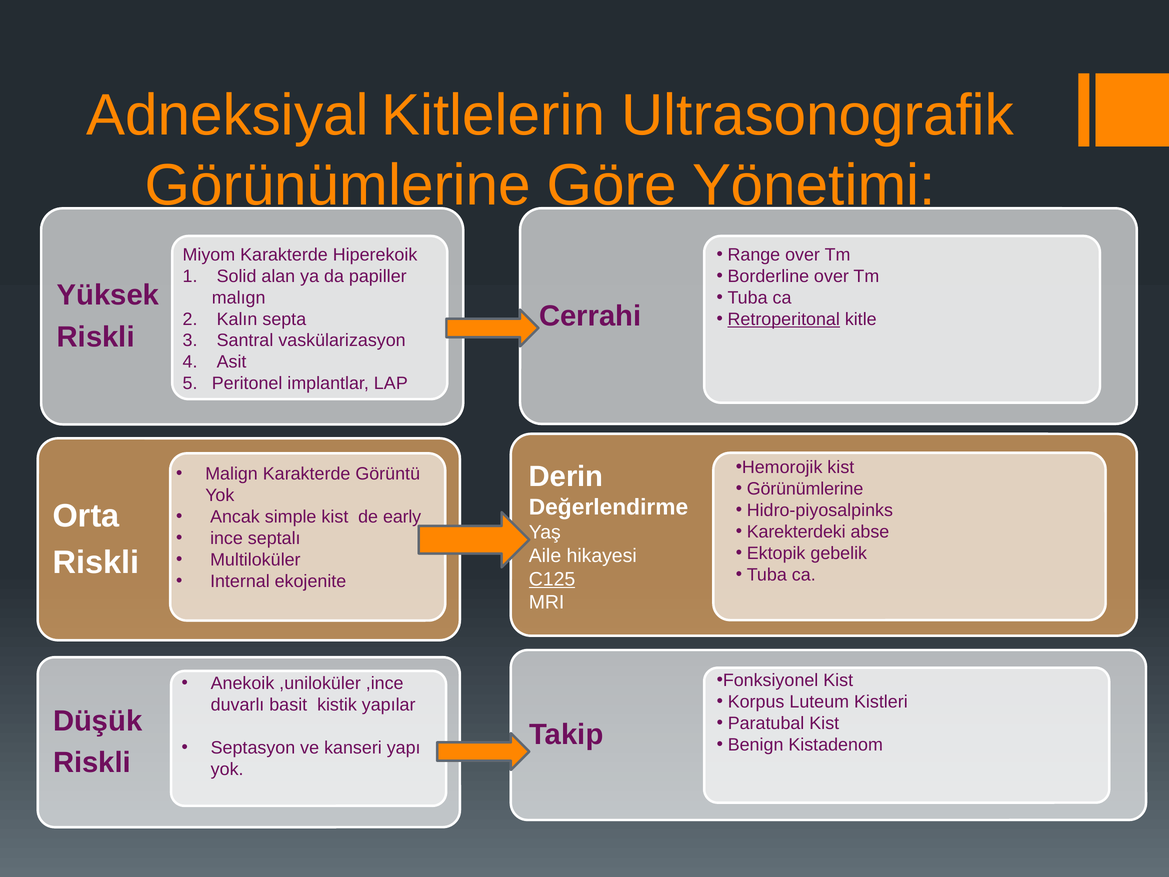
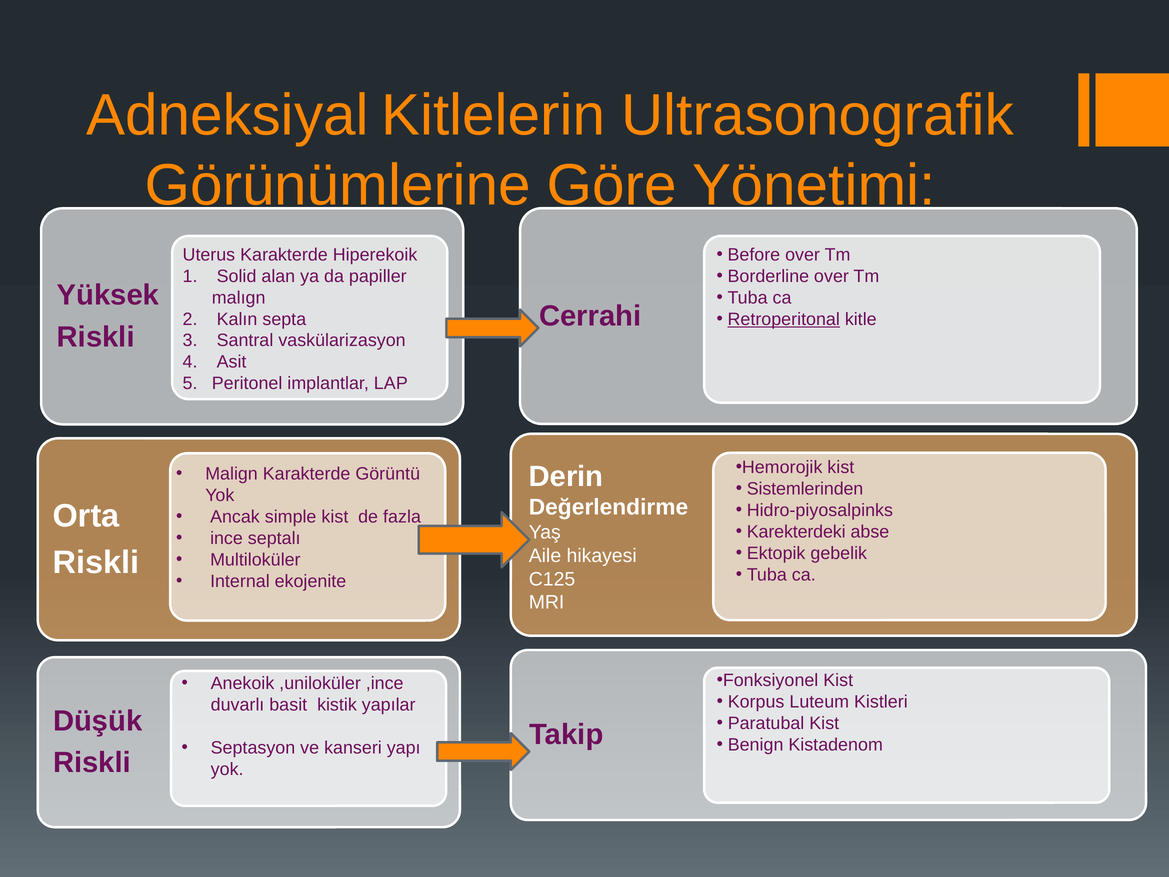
Range: Range -> Before (754, 255)
Miyom: Miyom -> Uterus (209, 255)
Görünümlerine: Görünümlerine -> Sistemlerinden (805, 489)
early: early -> fazla (402, 517)
C125 underline: present -> none (552, 579)
